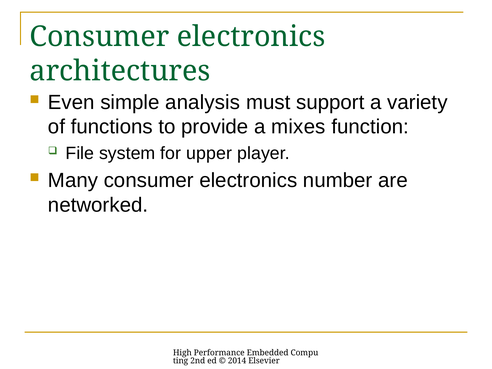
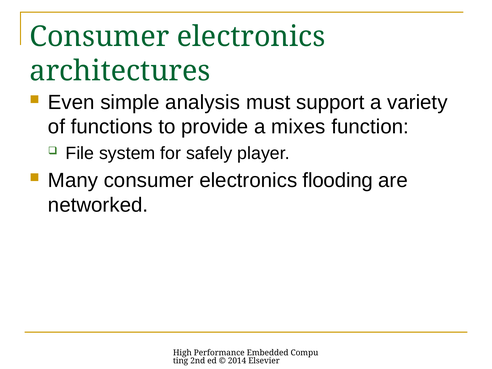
upper: upper -> safely (209, 153)
number: number -> flooding (338, 180)
